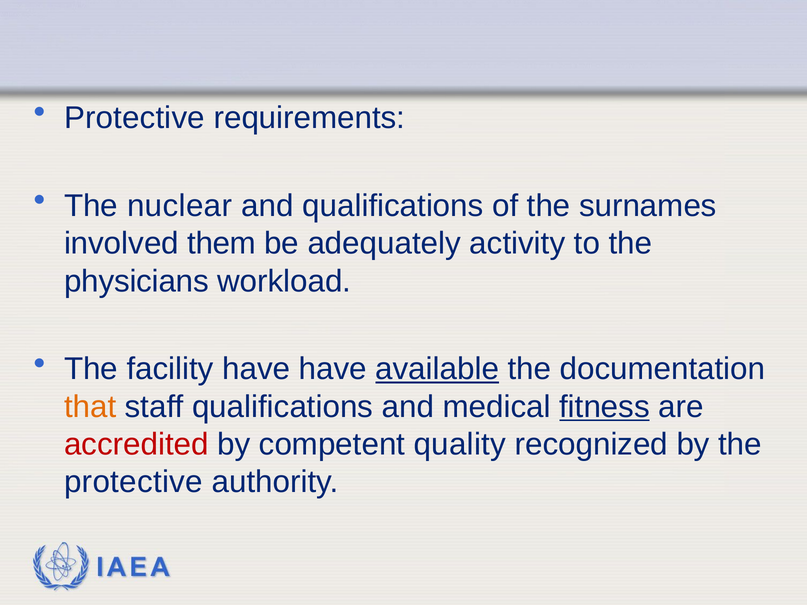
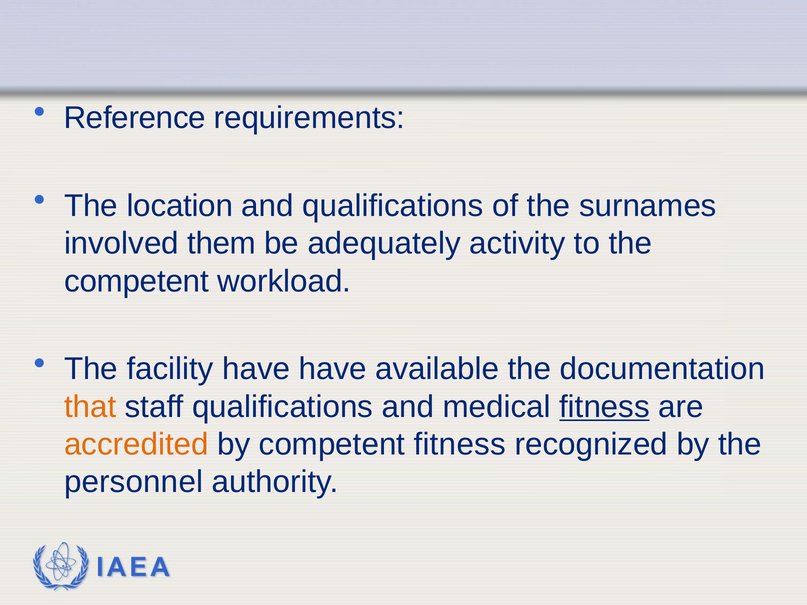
Protective: Protective -> Reference (135, 118)
nuclear: nuclear -> location (180, 206)
physicians: physicians -> competent (136, 281)
available underline: present -> none (437, 369)
accredited colour: red -> orange (136, 445)
competent quality: quality -> fitness (460, 445)
protective: protective -> personnel (134, 482)
